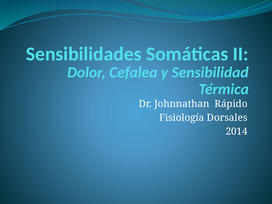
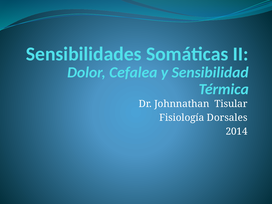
Rápido: Rápido -> Tisular (231, 104)
